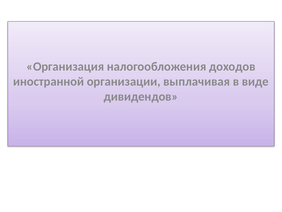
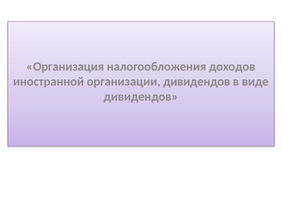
организации выплачивая: выплачивая -> дивидендов (197, 81)
